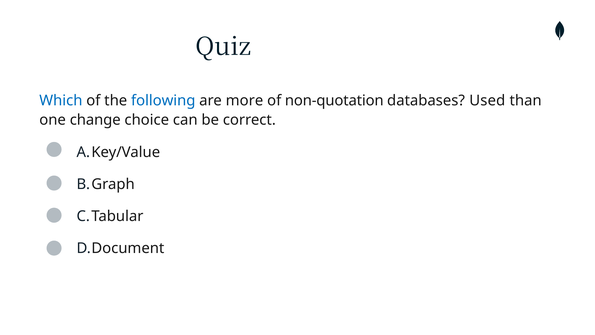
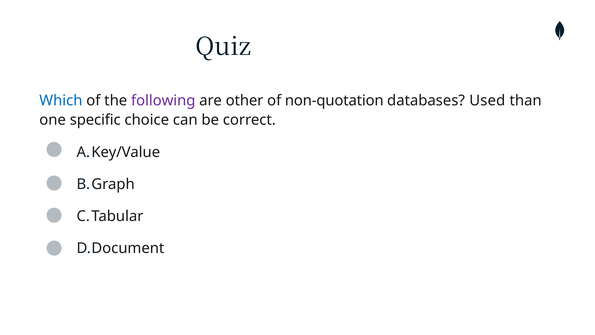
following colour: blue -> purple (163, 100)
more: more -> other (245, 100)
change: change -> specific (95, 120)
